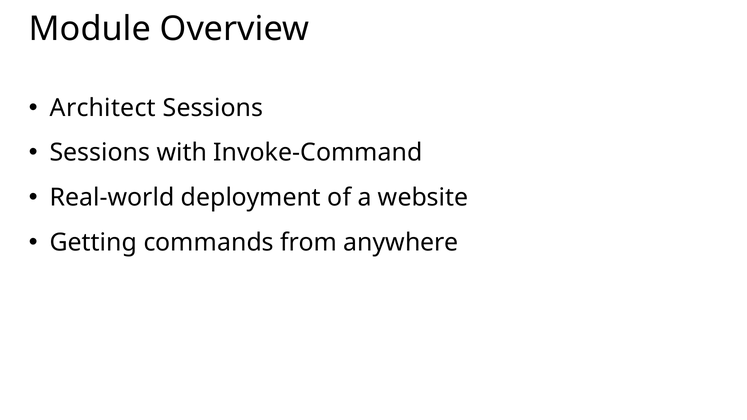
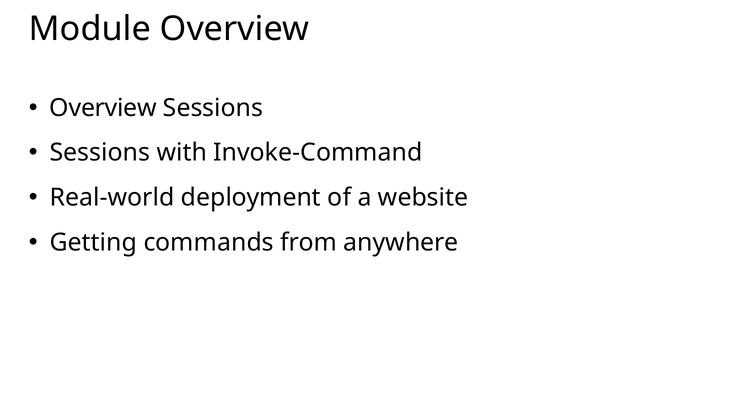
Architect: Architect -> Overview (103, 108)
